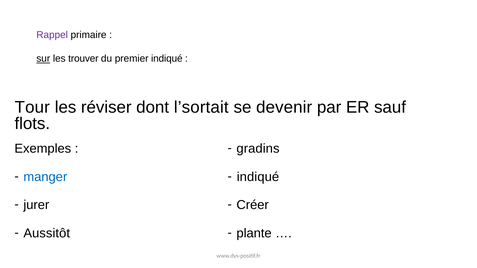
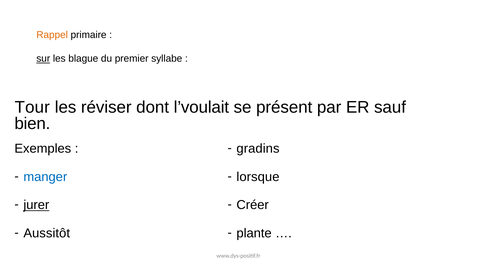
Rappel colour: purple -> orange (52, 35)
trouver: trouver -> blague (83, 59)
premier indiqué: indiqué -> syllabe (167, 59)
l’sortait: l’sortait -> l’voulait (201, 107)
devenir: devenir -> présent (284, 107)
flots: flots -> bien (32, 124)
indiqué: indiqué -> lorsque (258, 177)
jurer underline: none -> present (36, 205)
